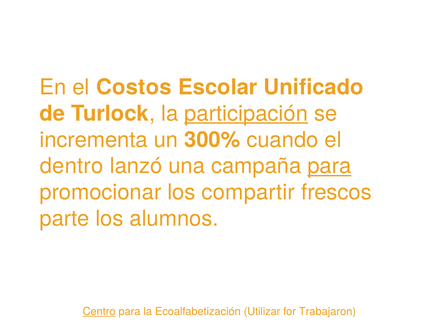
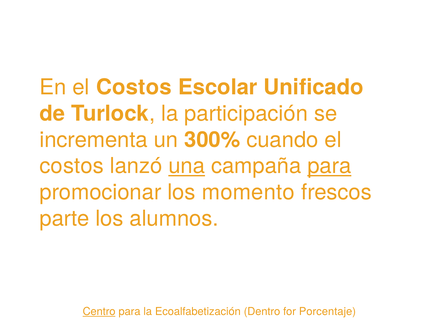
participación underline: present -> none (246, 114)
dentro: dentro -> costos (72, 166)
una underline: none -> present (187, 166)
compartir: compartir -> momento (248, 193)
Utilizar: Utilizar -> Dentro (262, 312)
Trabajaron: Trabajaron -> Porcentaje (327, 312)
